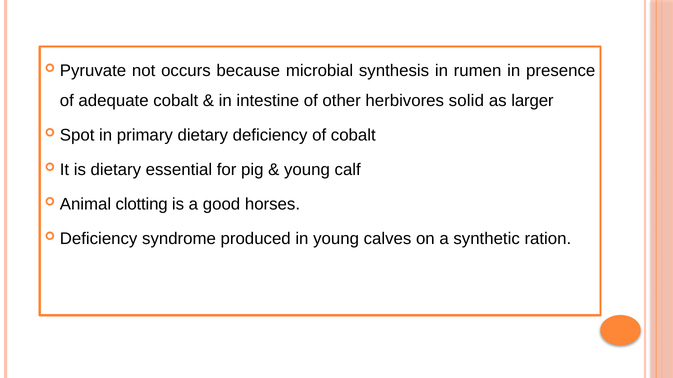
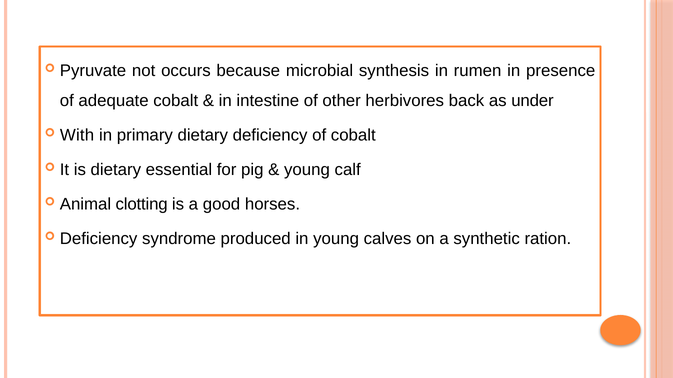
solid: solid -> back (466, 101)
larger: larger -> under (532, 101)
Spot: Spot -> With (77, 135)
